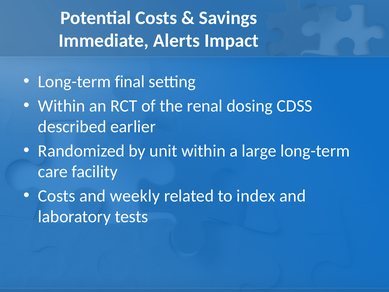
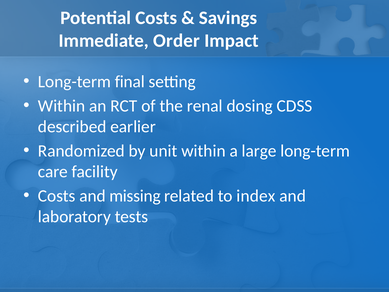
Alerts: Alerts -> Order (176, 41)
weekly: weekly -> missing (135, 196)
